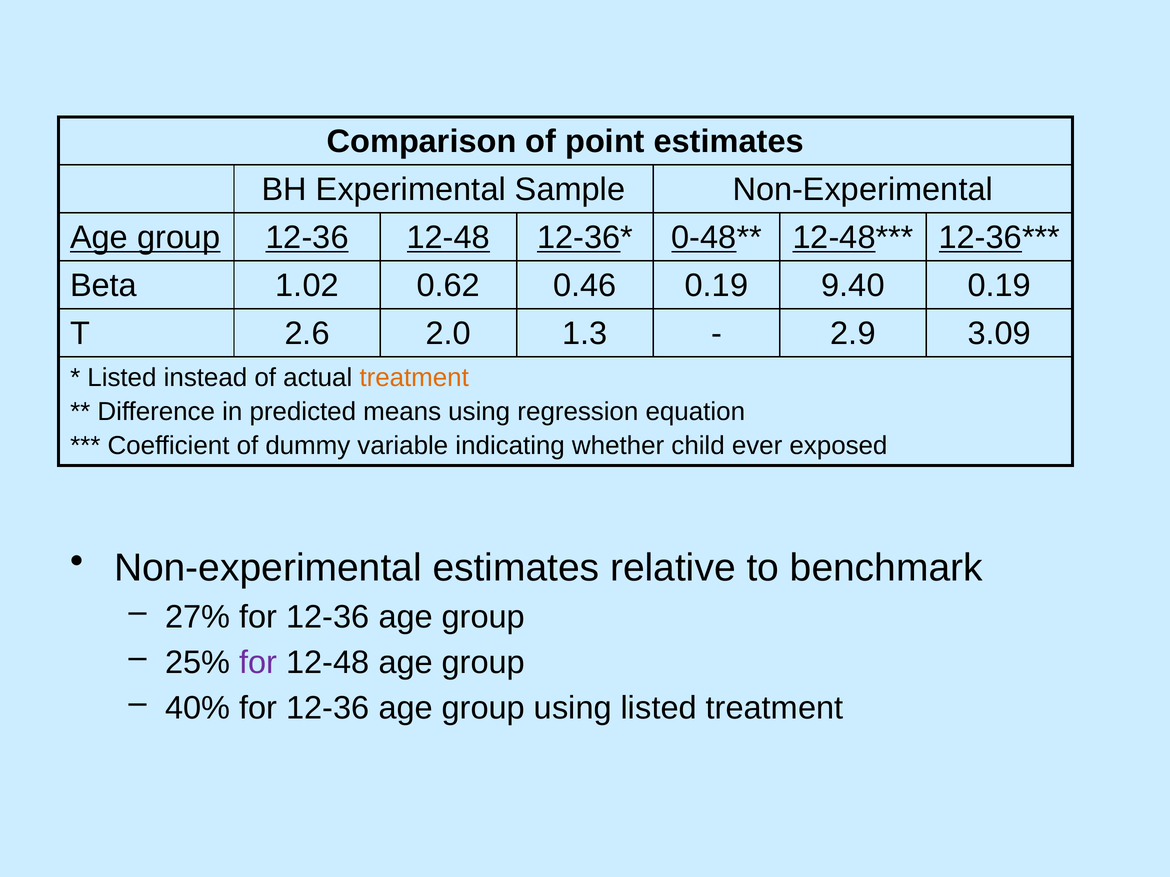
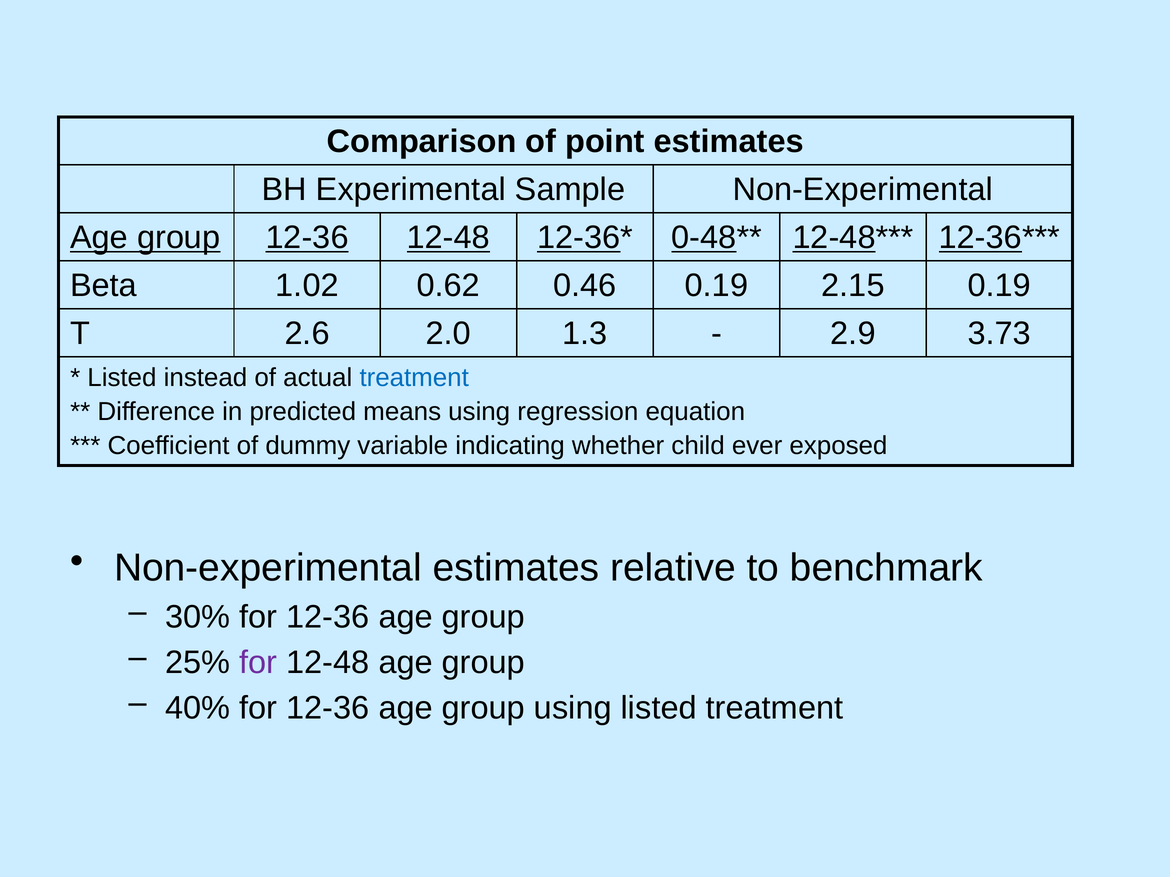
9.40: 9.40 -> 2.15 (853, 286)
3.09: 3.09 -> 3.73 (999, 334)
treatment colour: orange -> blue (414, 378)
27%: 27% -> 30% (198, 617)
